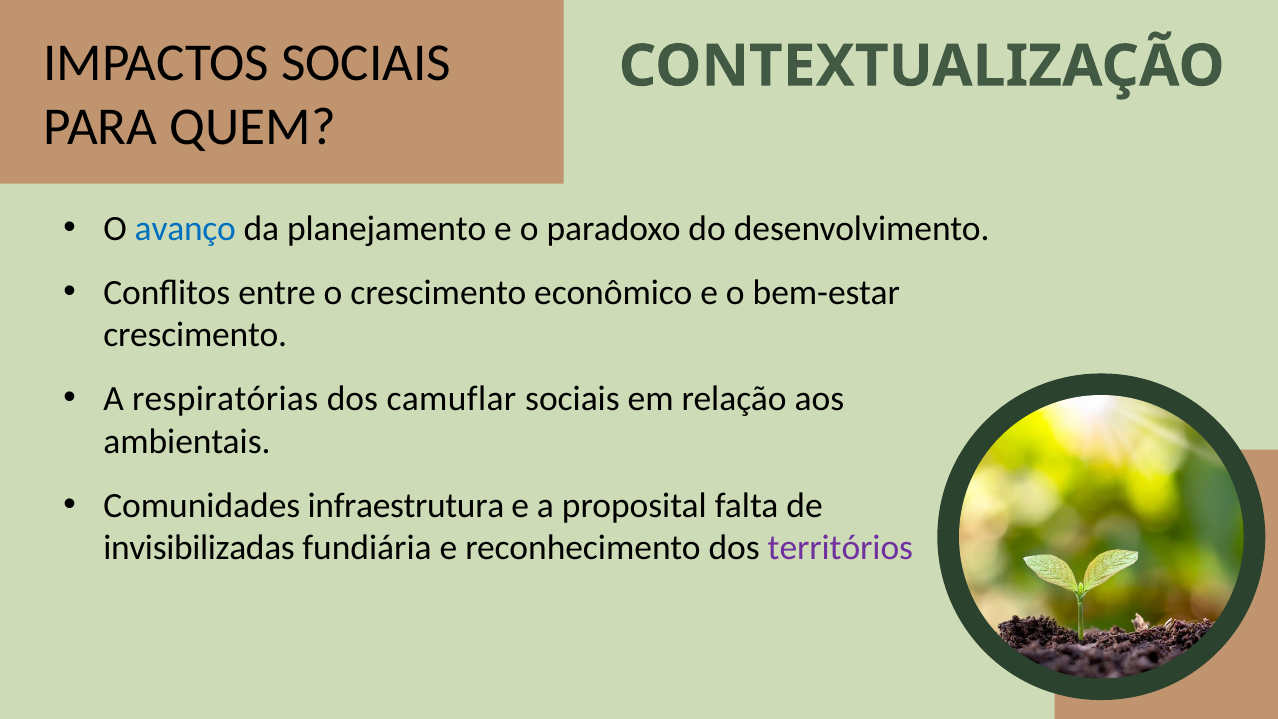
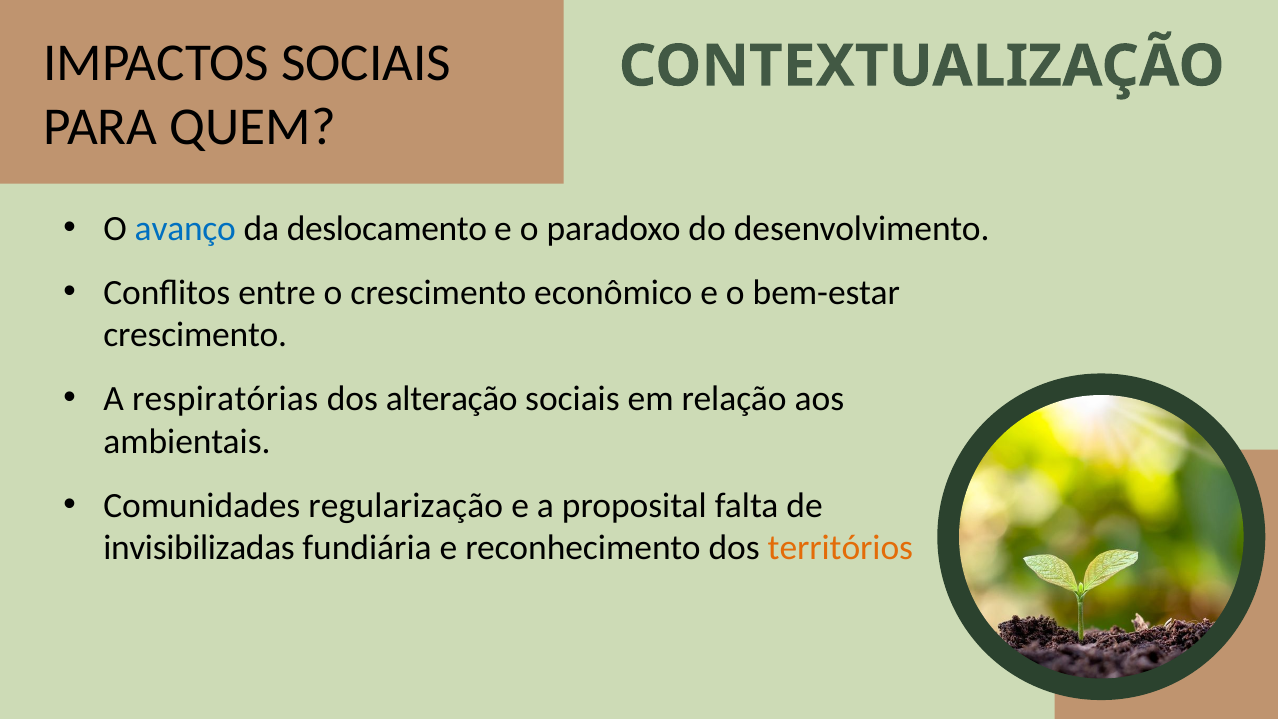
planejamento: planejamento -> deslocamento (387, 229)
camuflar: camuflar -> alteração (452, 399)
infraestrutura: infraestrutura -> regularização (406, 505)
territórios colour: purple -> orange (840, 548)
